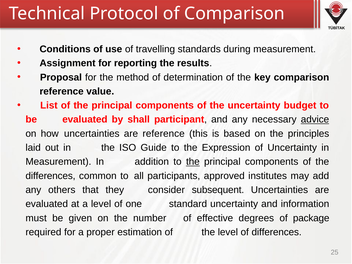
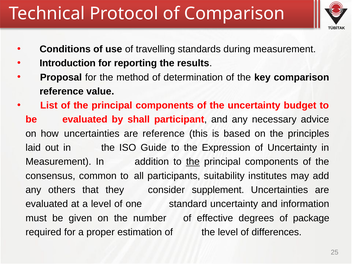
Assignment: Assignment -> Introduction (68, 63)
advice underline: present -> none (315, 120)
differences: differences -> consensus (50, 176)
approved: approved -> suitability (224, 176)
subsequent: subsequent -> supplement (218, 190)
